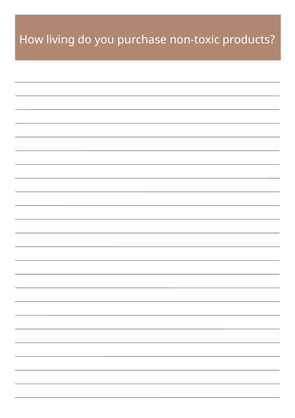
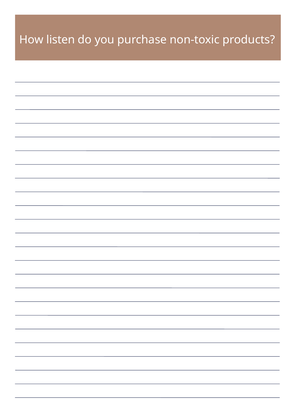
living: living -> listen (61, 40)
